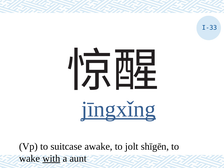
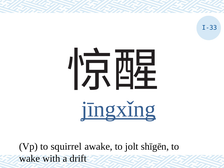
suitcase: suitcase -> squirrel (66, 146)
with underline: present -> none (51, 158)
aunt: aunt -> drift (78, 158)
